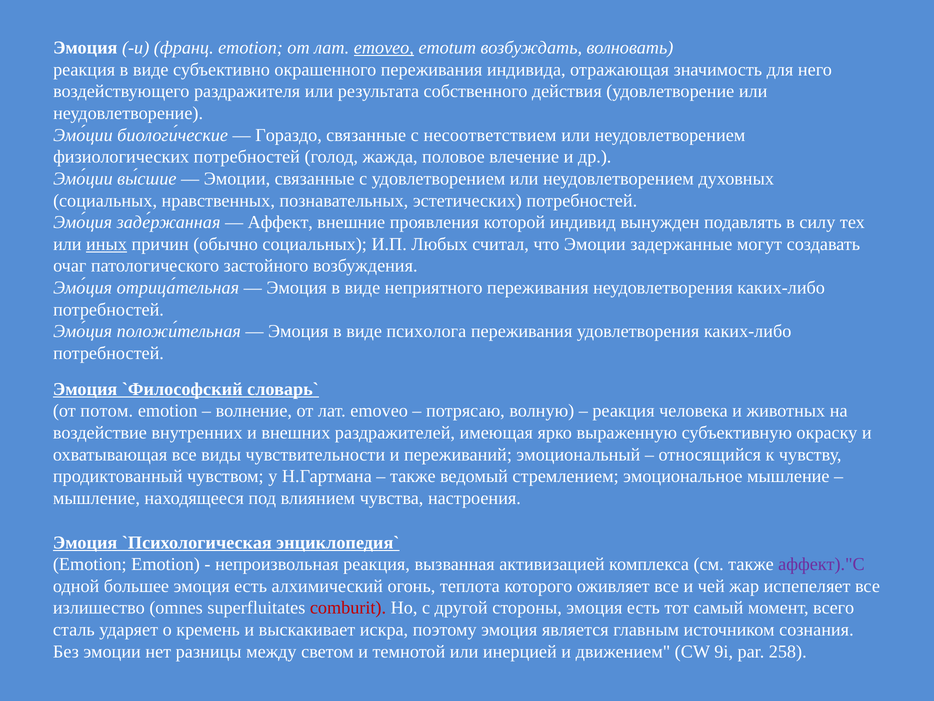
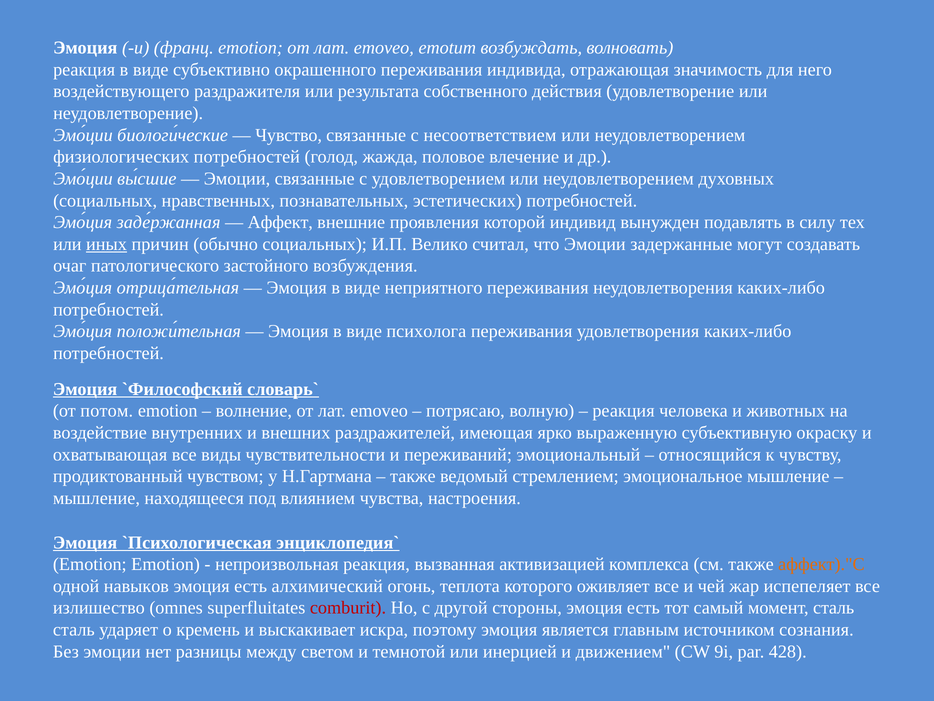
emoveo underline: present -> none (384, 48)
Гораздо: Гораздо -> Чувство (289, 135)
Любых: Любых -> Велико (440, 244)
аффект)."С colour: purple -> orange (821, 564)
большее: большее -> навыков (136, 586)
момент всего: всего -> сталь (834, 608)
258: 258 -> 428 (788, 651)
